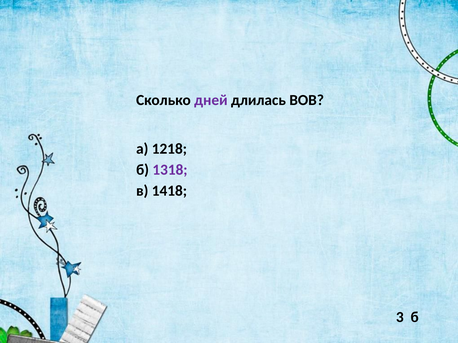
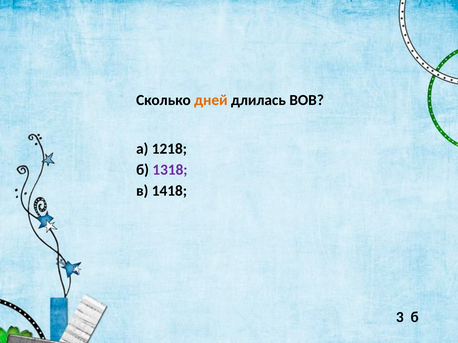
дней colour: purple -> orange (211, 100)
